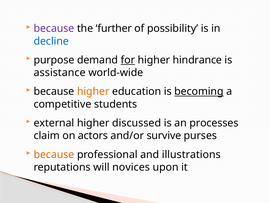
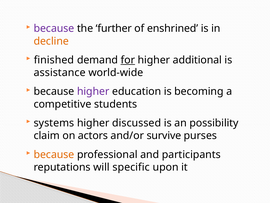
possibility: possibility -> enshrined (173, 28)
decline colour: blue -> orange (51, 41)
purpose: purpose -> finished (54, 60)
hindrance: hindrance -> additional (197, 60)
higher colour: orange -> purple (93, 91)
becoming underline: present -> none (199, 91)
external: external -> systems (54, 123)
processes: processes -> possibility (214, 123)
illustrations: illustrations -> participants (191, 154)
novices: novices -> specific (131, 167)
